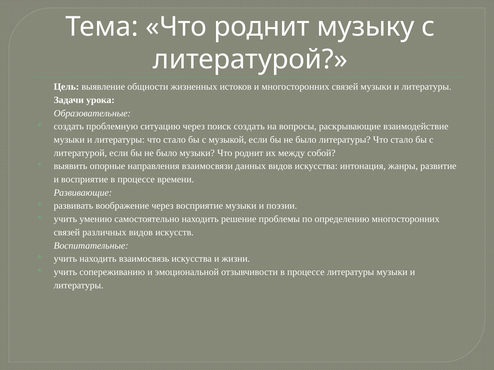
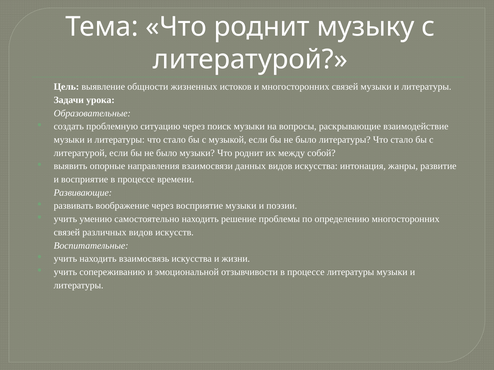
поиск создать: создать -> музыки (249, 127)
